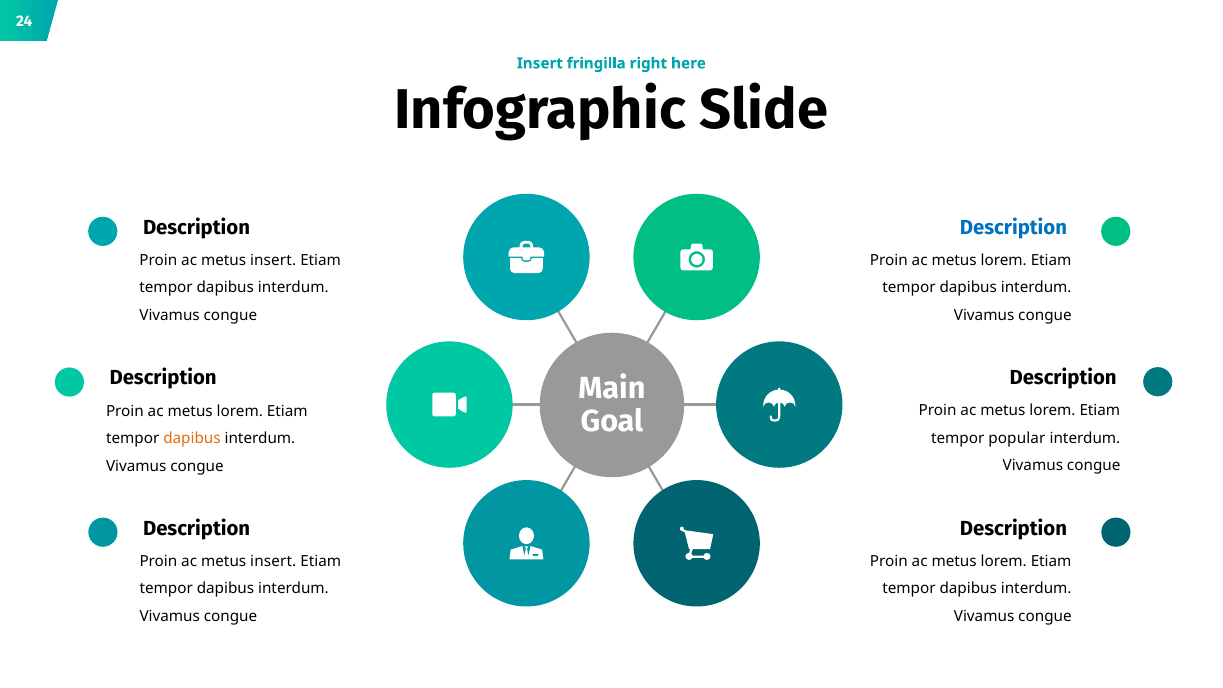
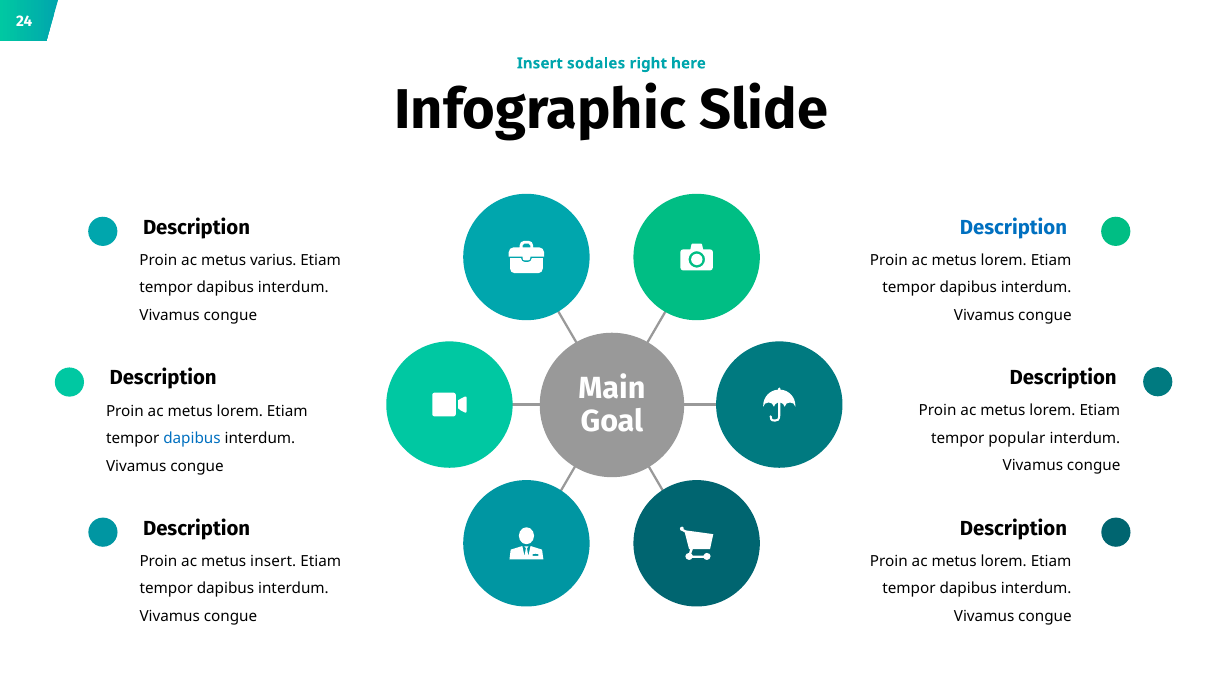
fringilla: fringilla -> sodales (596, 63)
insert: insert -> varius (273, 260)
dapibus colour: orange -> blue (192, 439)
